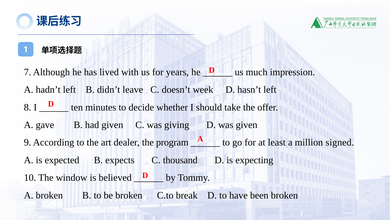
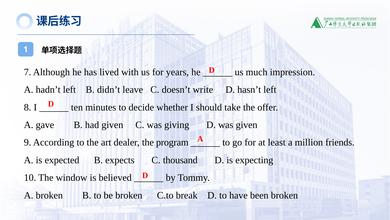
week: week -> write (203, 89)
signed: signed -> friends (340, 142)
